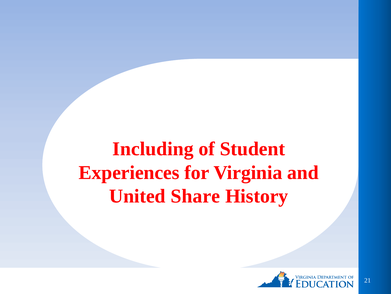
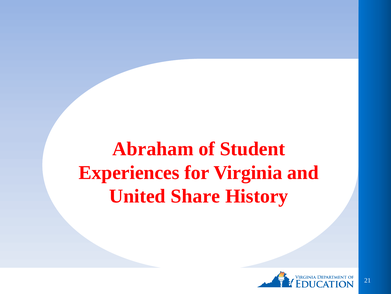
Including: Including -> Abraham (153, 149)
